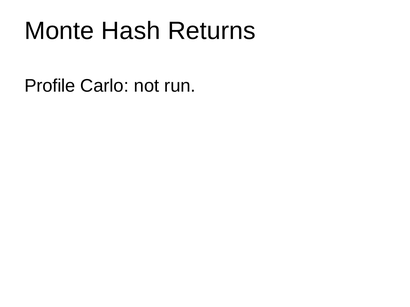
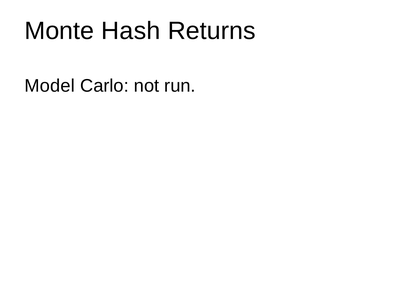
Profile: Profile -> Model (50, 86)
